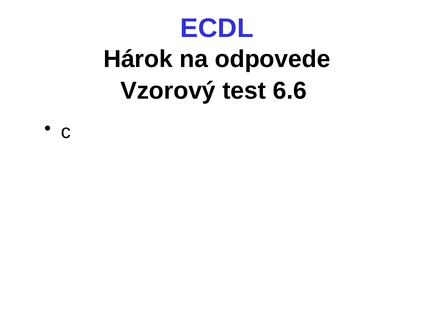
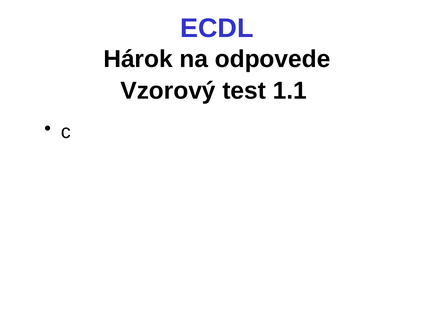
6.6: 6.6 -> 1.1 (290, 91)
